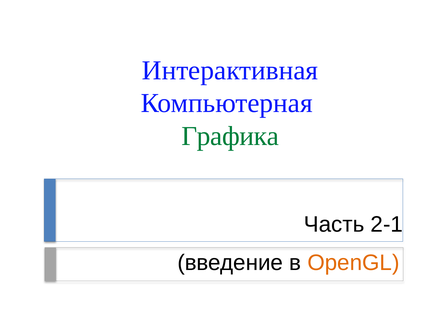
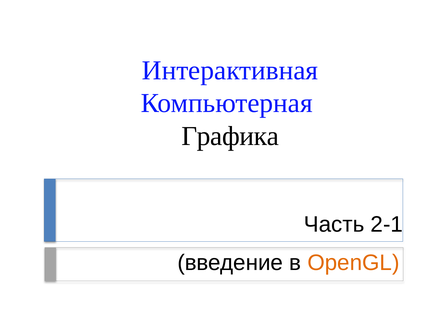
Графика colour: green -> black (230, 136)
